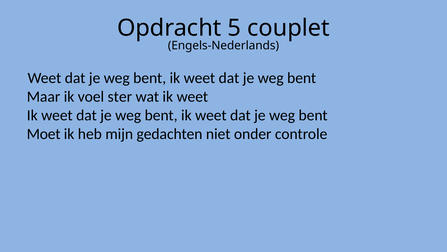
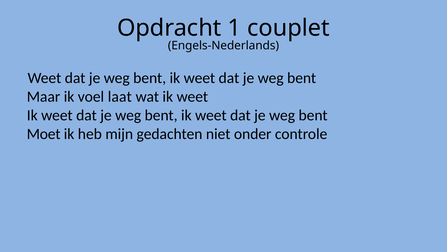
5: 5 -> 1 (234, 28)
ster: ster -> laat (120, 97)
